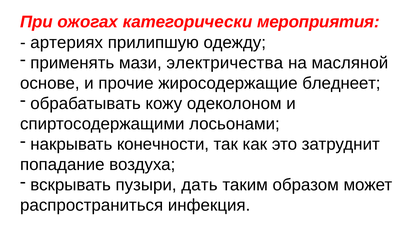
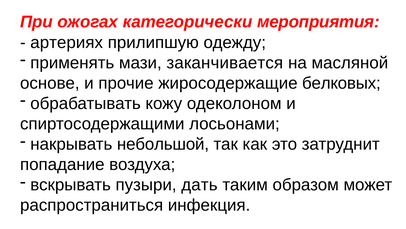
электричества: электричества -> заканчивается (225, 63)
бледнеет: бледнеет -> белковых (341, 83)
конечности: конечности -> небольшой (163, 144)
